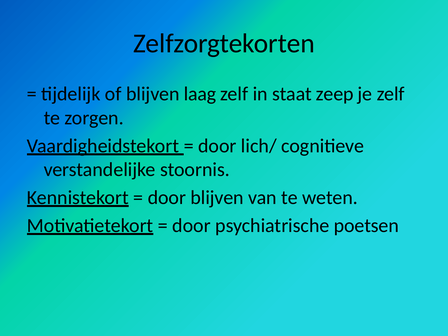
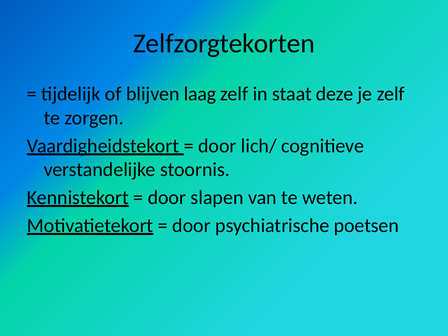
zeep: zeep -> deze (335, 94)
door blijven: blijven -> slapen (217, 198)
